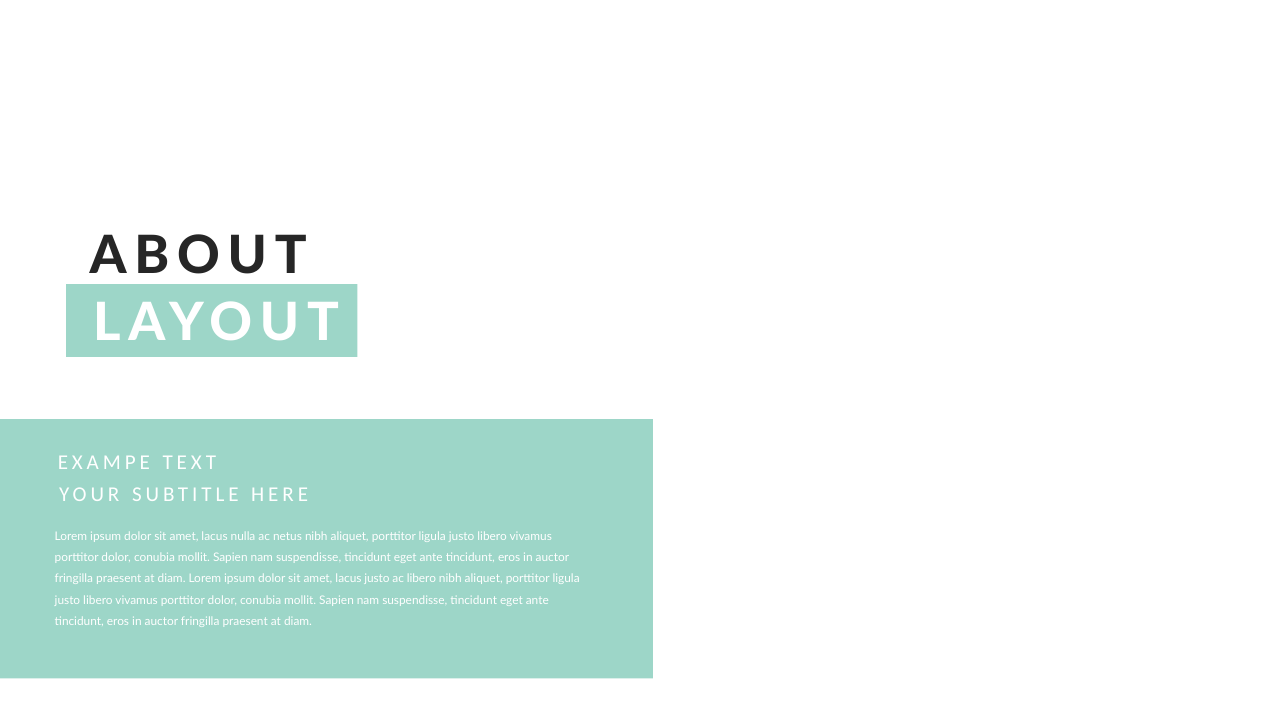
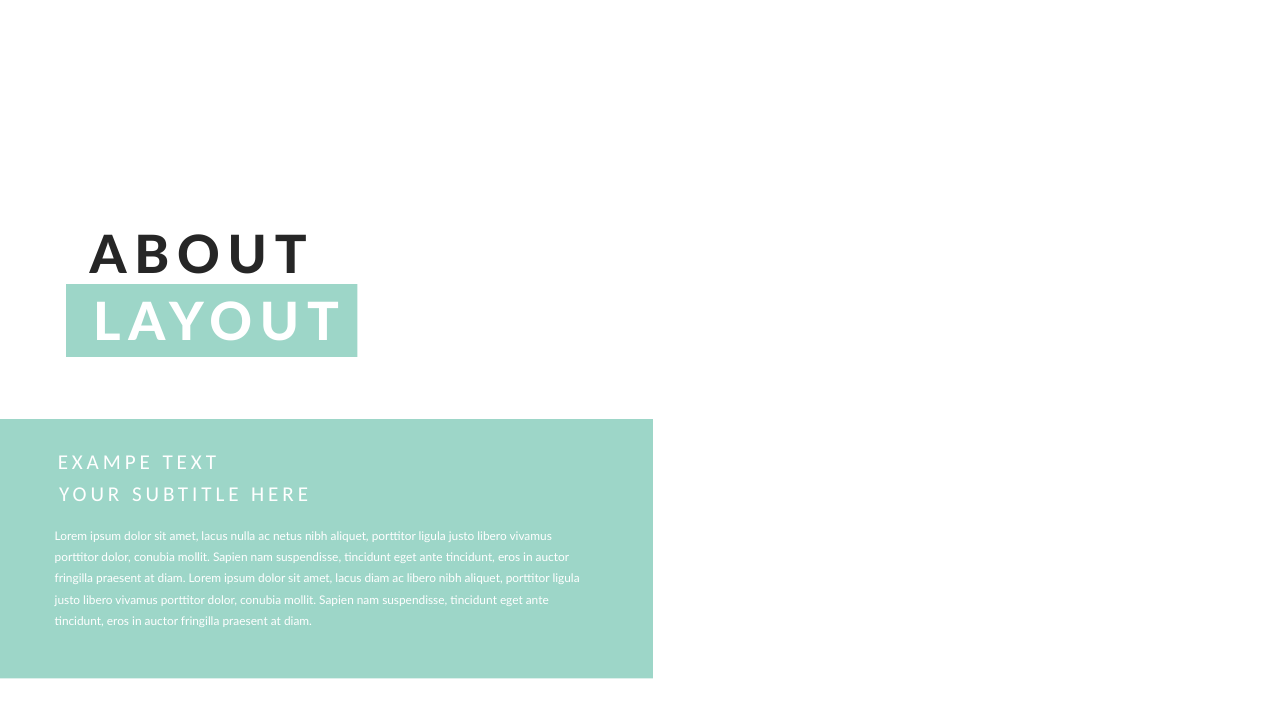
lacus justo: justo -> diam (377, 579)
